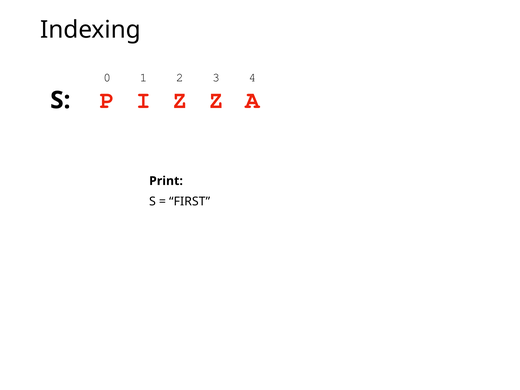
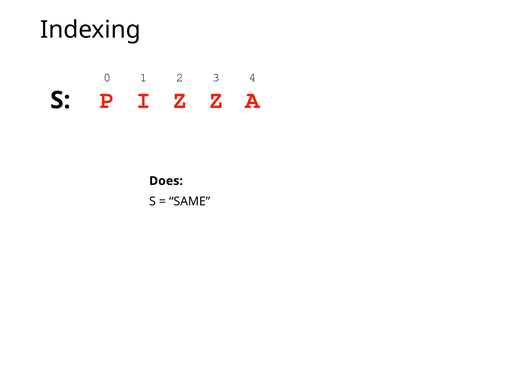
Print: Print -> Does (166, 181)
FIRST: FIRST -> SAME (190, 202)
